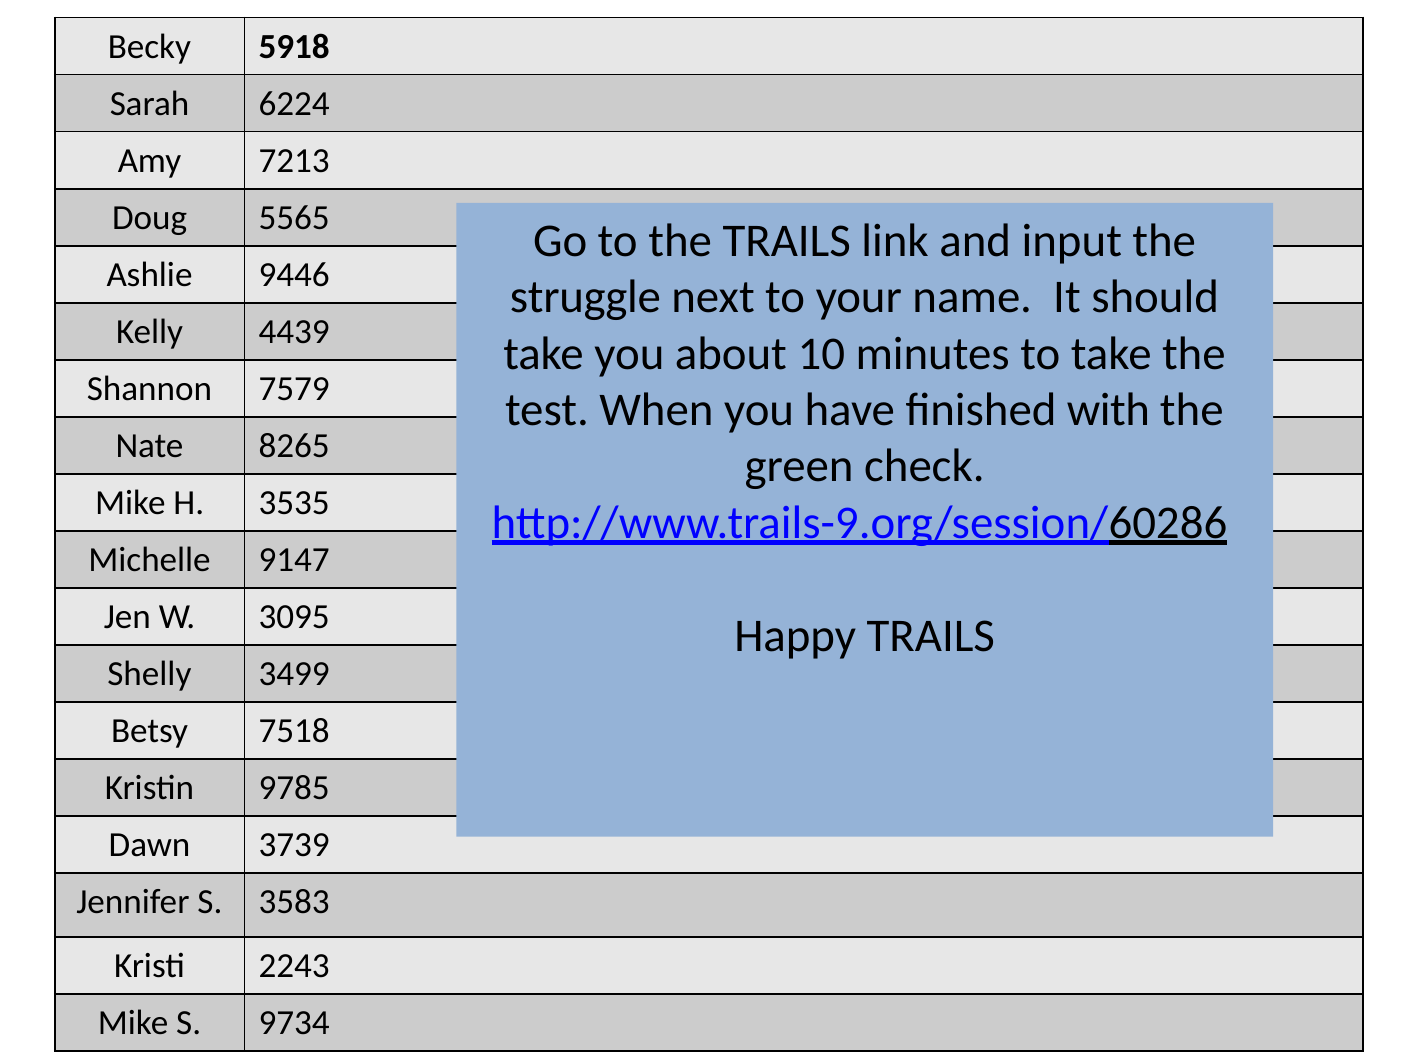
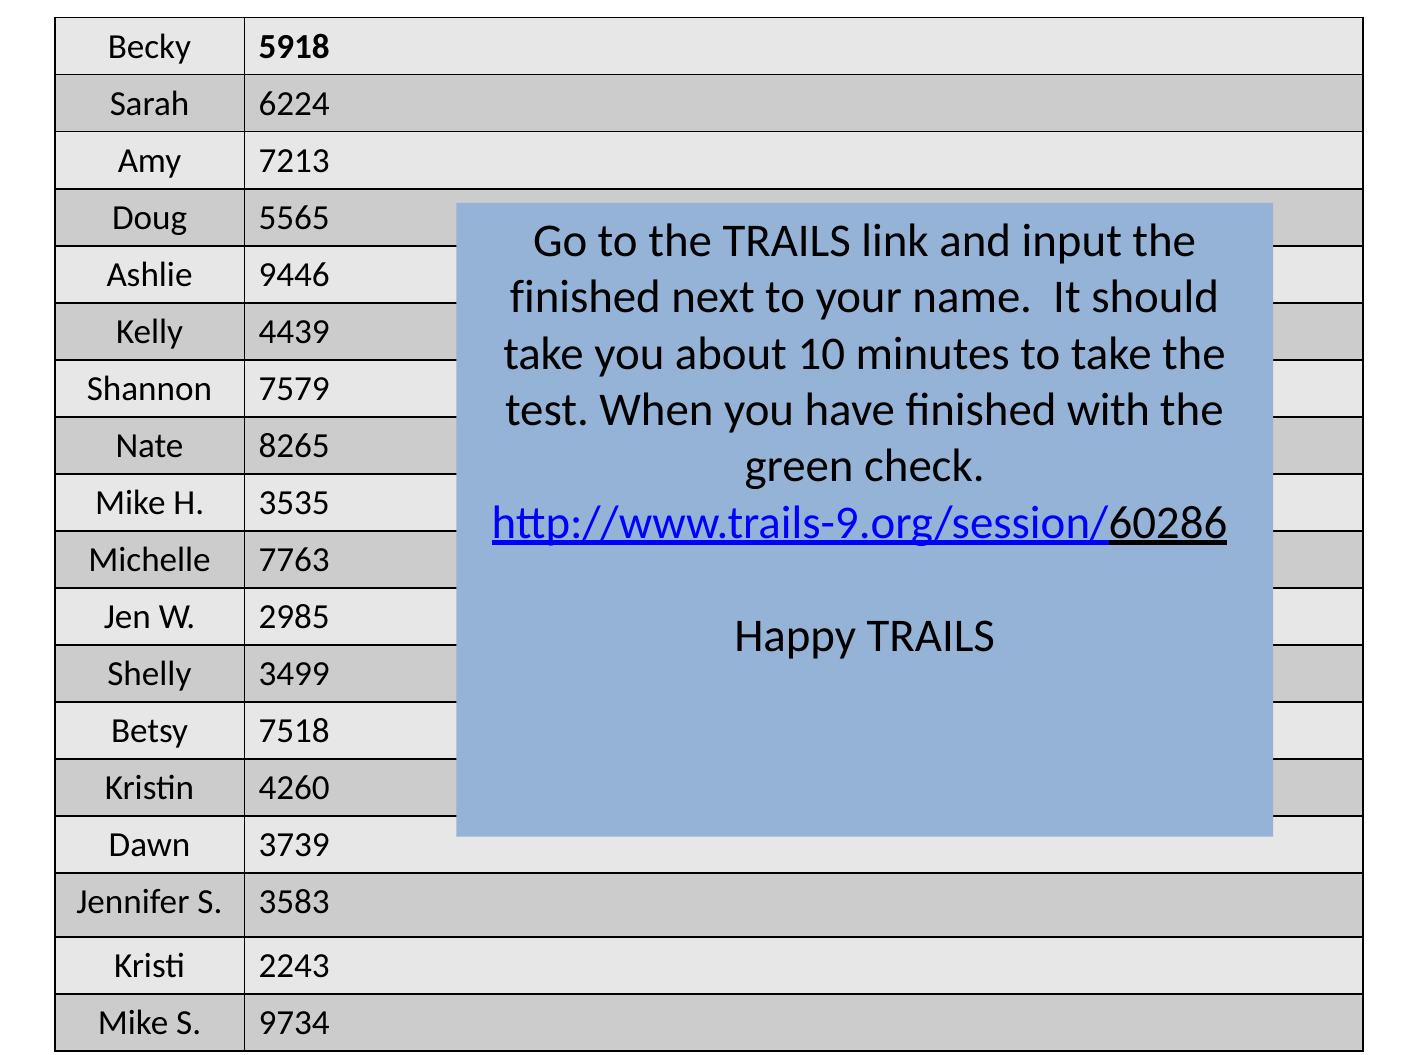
struggle: struggle -> finished (585, 297)
9147: 9147 -> 7763 (294, 560)
3095: 3095 -> 2985 (294, 617)
9785: 9785 -> 4260 (294, 788)
